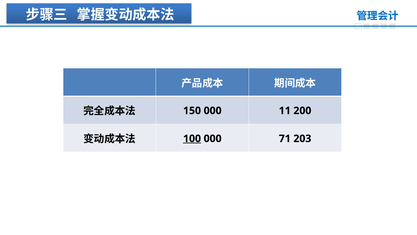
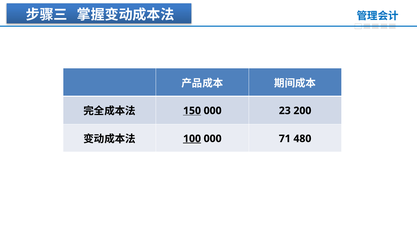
150 underline: none -> present (192, 110)
11: 11 -> 23 (285, 110)
203: 203 -> 480 (302, 138)
